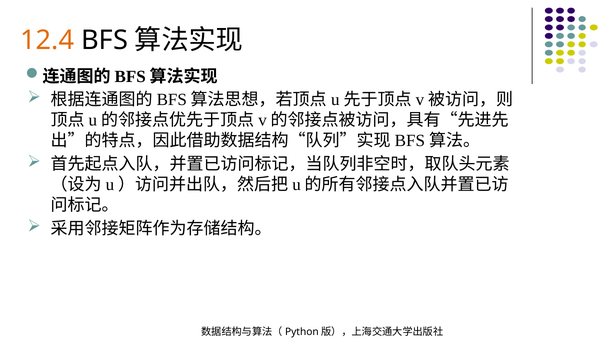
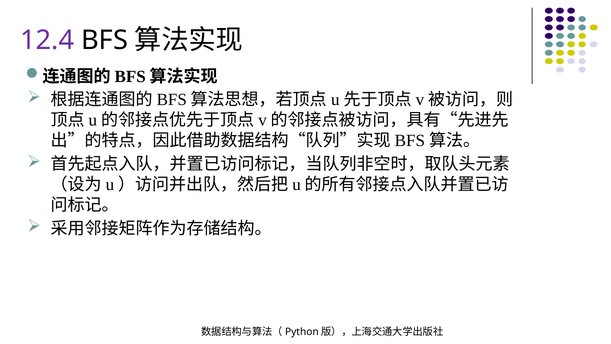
12.4 colour: orange -> purple (47, 40)
